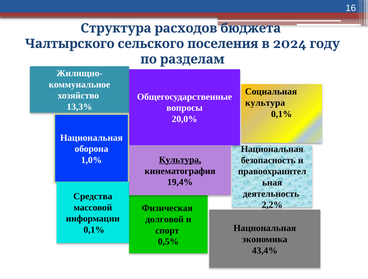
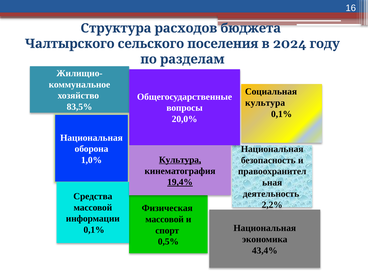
13,3%: 13,3% -> 83,5% (79, 107)
19,4% underline: none -> present (180, 182)
долговой: долговой -> массовой (165, 220)
